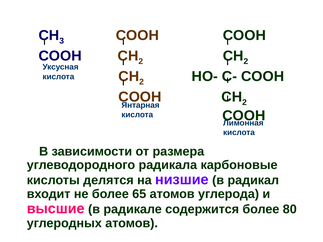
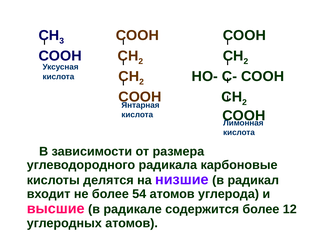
65: 65 -> 54 (139, 194)
80: 80 -> 12 (290, 209)
